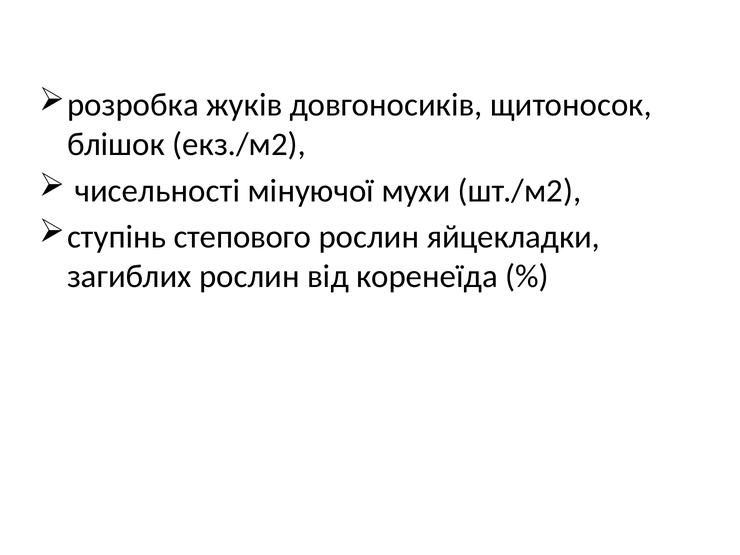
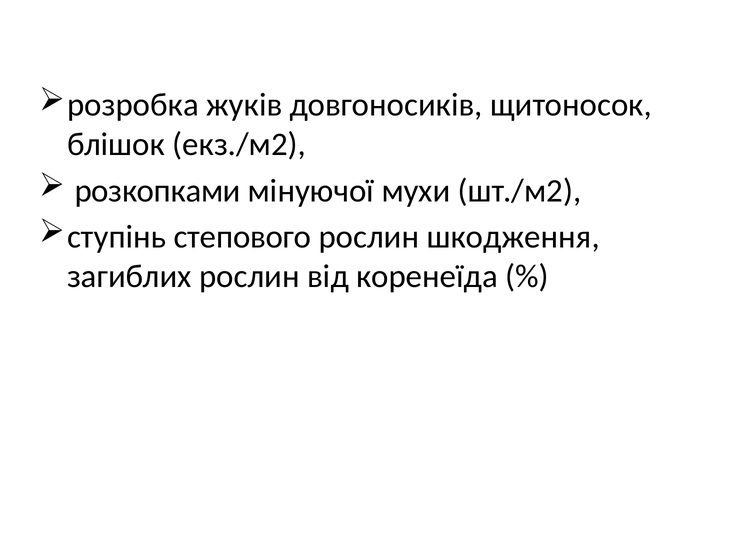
чисельності: чисельності -> розкопками (158, 191)
яйцекладки: яйцекладки -> шкодження (513, 237)
